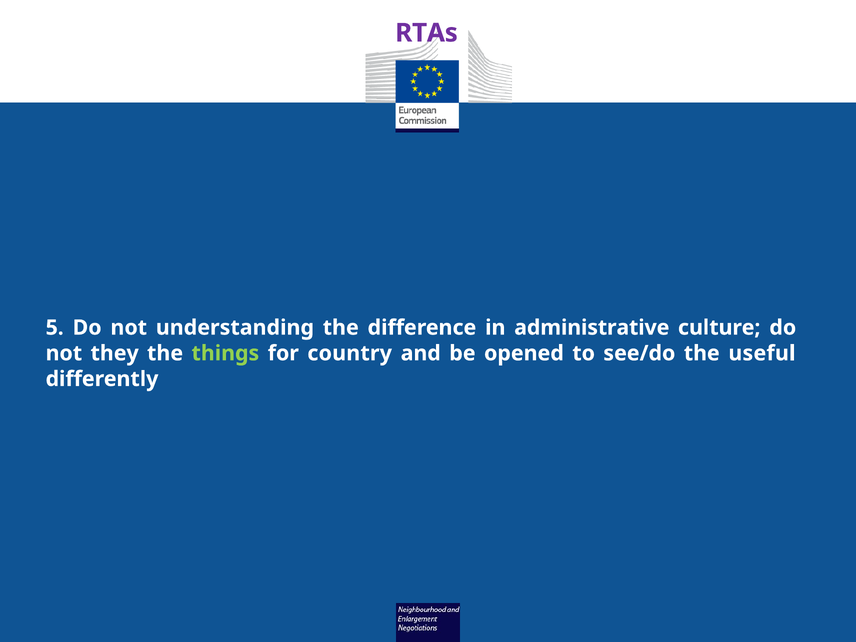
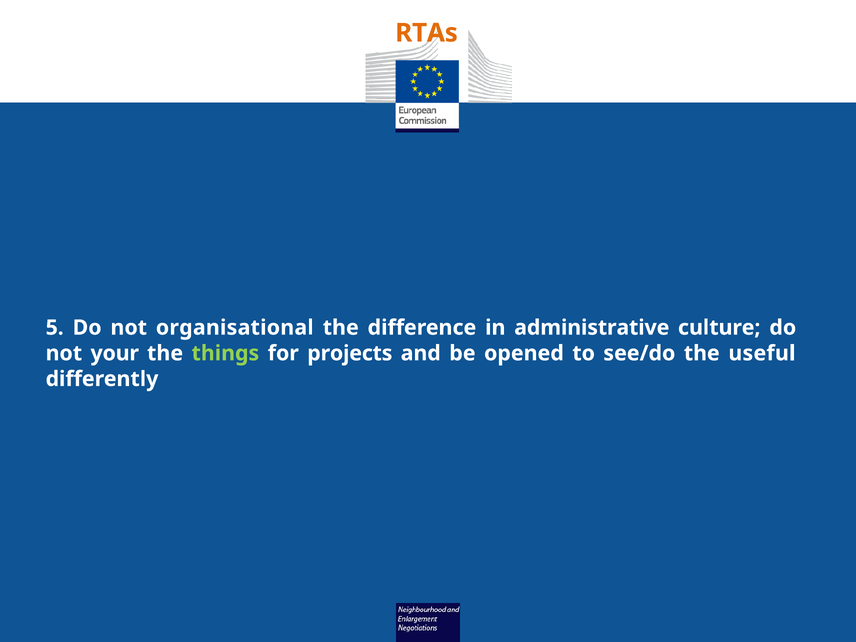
RTAs colour: purple -> orange (426, 33)
understanding: understanding -> organisational (235, 328)
they: they -> your (115, 353)
country: country -> projects (350, 353)
